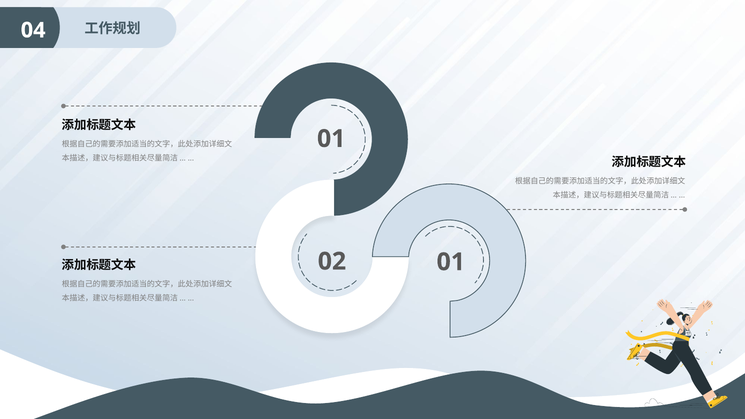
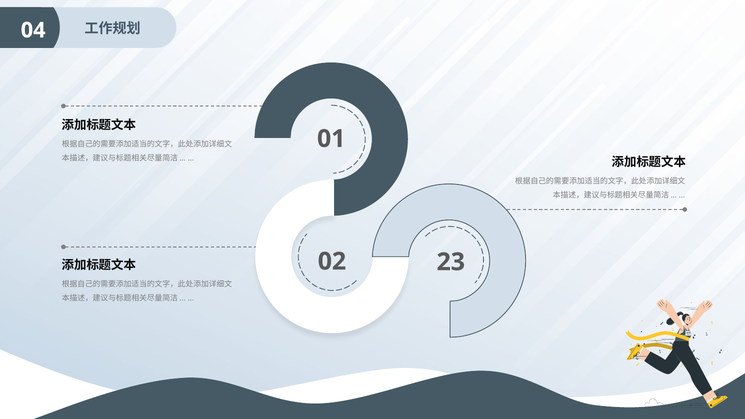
02 01: 01 -> 23 (451, 262)
